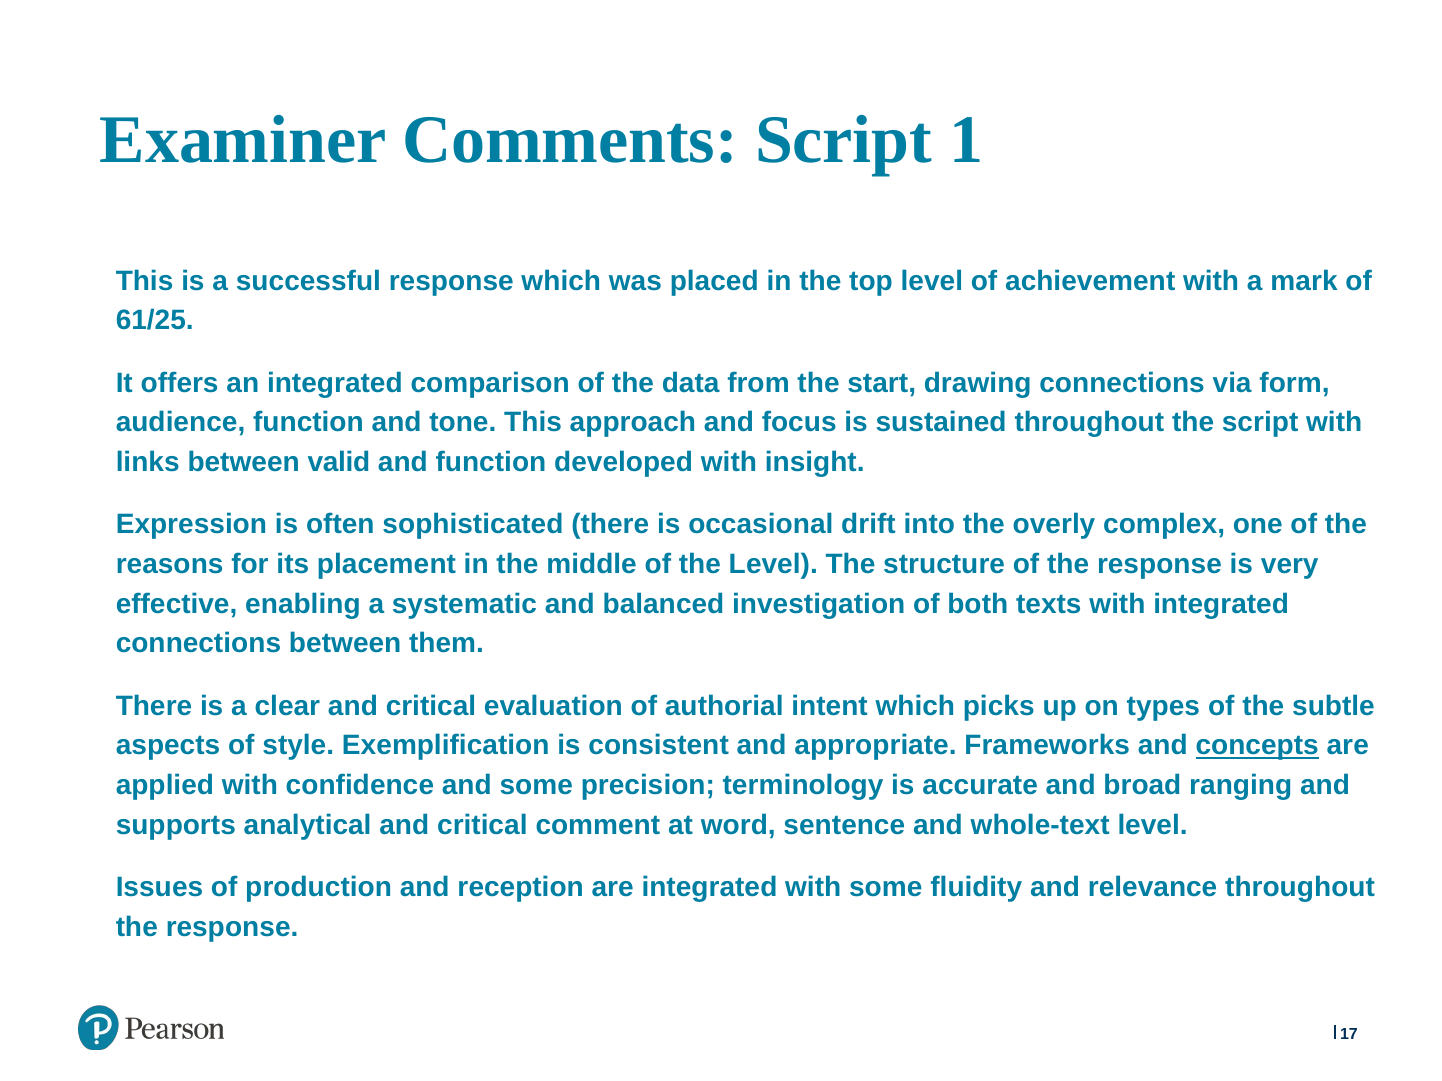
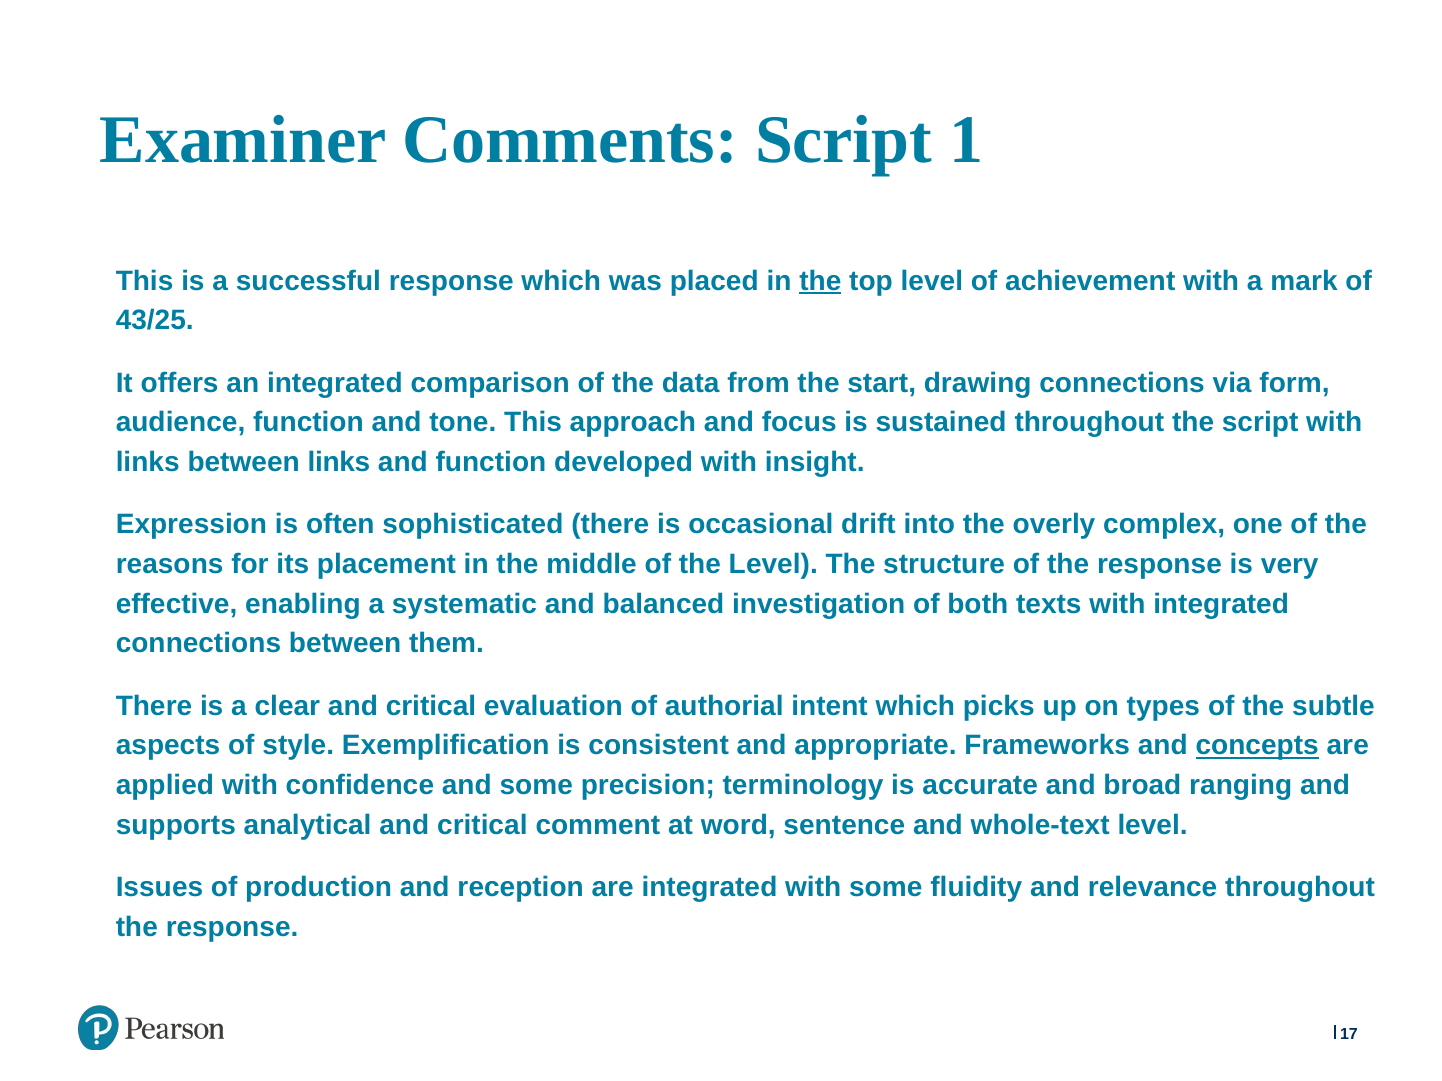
the underline: none -> present (820, 281)
61/25: 61/25 -> 43/25 (155, 321)
between valid: valid -> links (339, 463)
